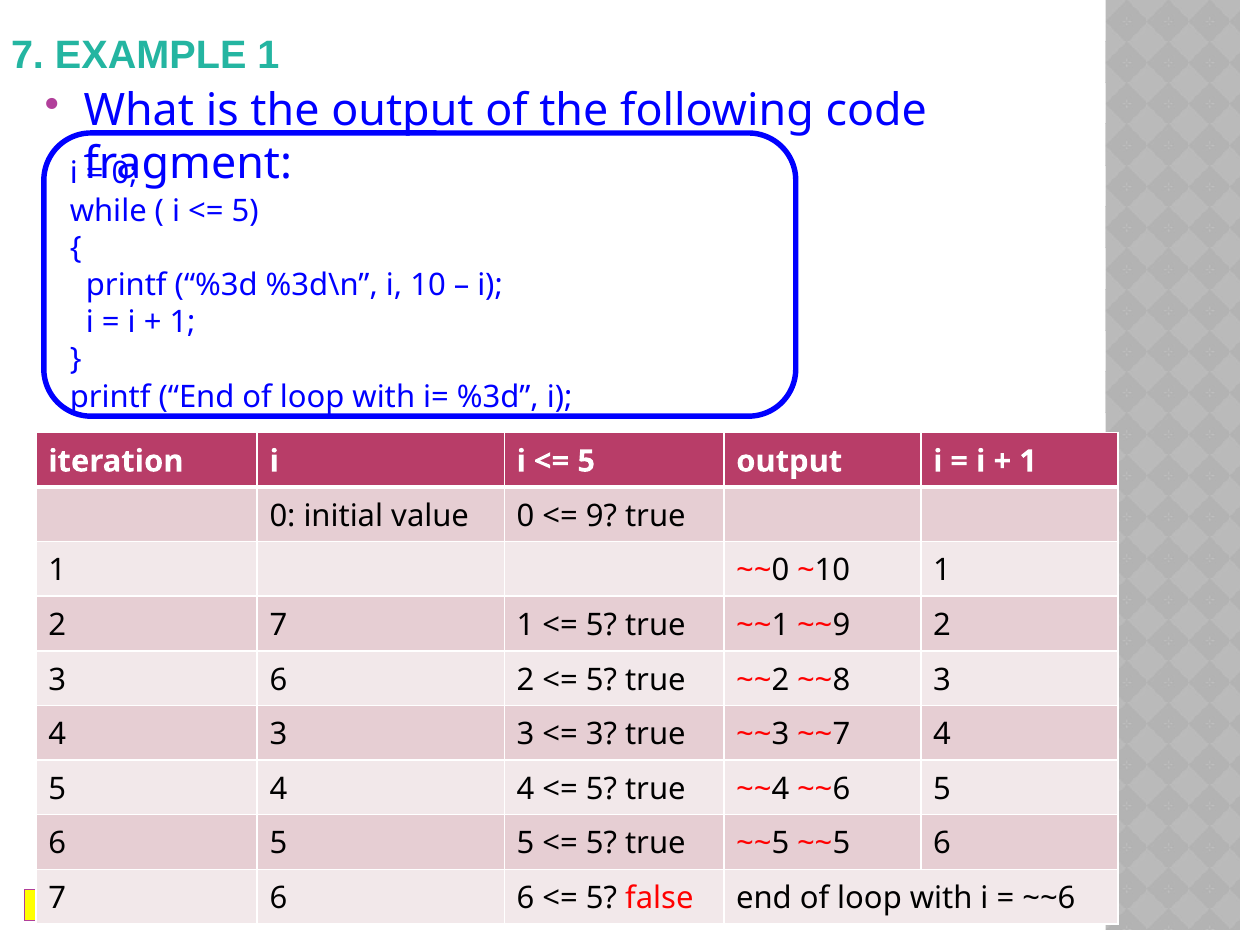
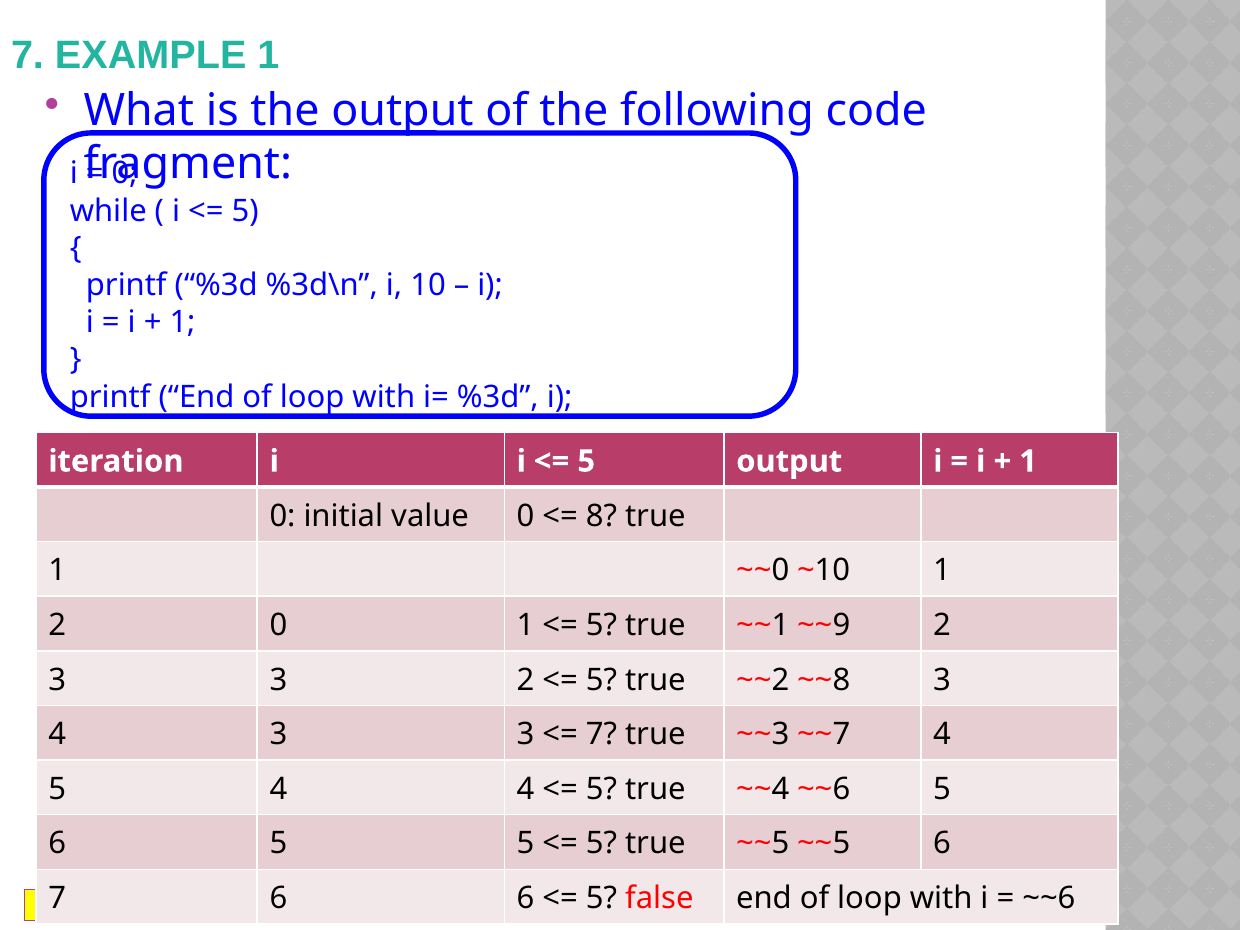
9: 9 -> 8 (601, 516)
2 7: 7 -> 0 (278, 625)
6: 6 -> 3 (278, 680)
3: 3 -> 7 (601, 734)
